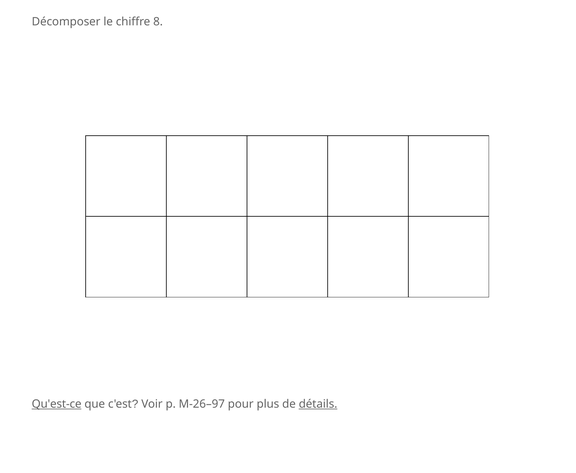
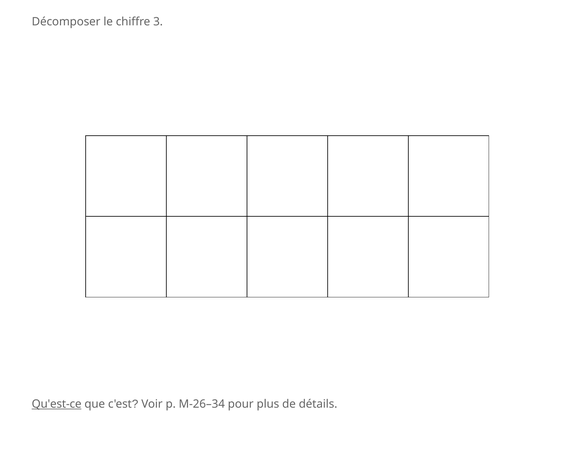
8: 8 -> 3 (158, 22)
M-26–97: M-26–97 -> M-26–34 (202, 403)
détails underline: present -> none (318, 403)
